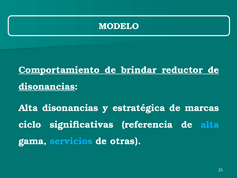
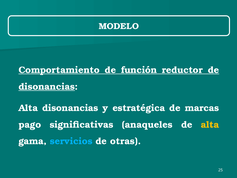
brindar: brindar -> función (139, 70)
ciclo: ciclo -> pago (30, 124)
referencia: referencia -> anaqueles (147, 124)
alta colour: light blue -> yellow (210, 124)
